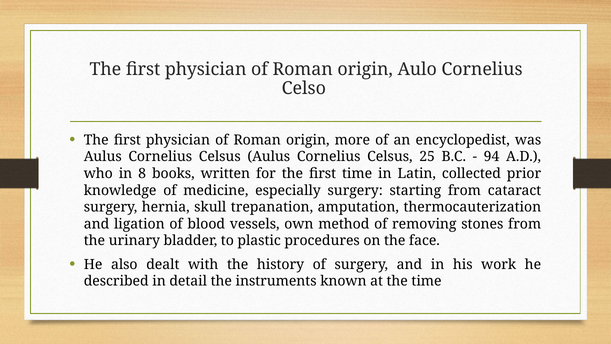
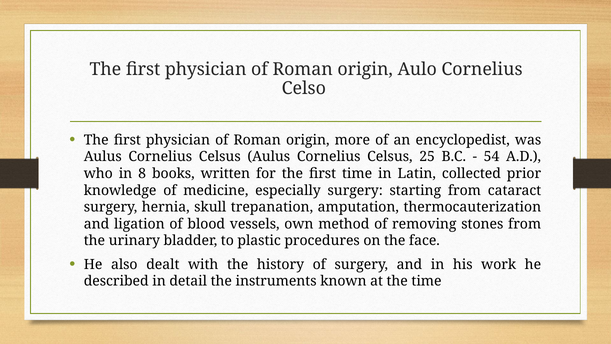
94: 94 -> 54 (492, 157)
